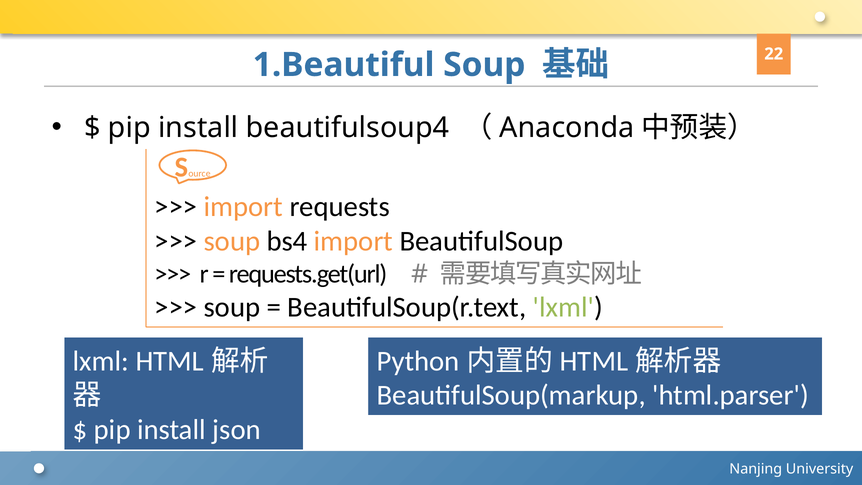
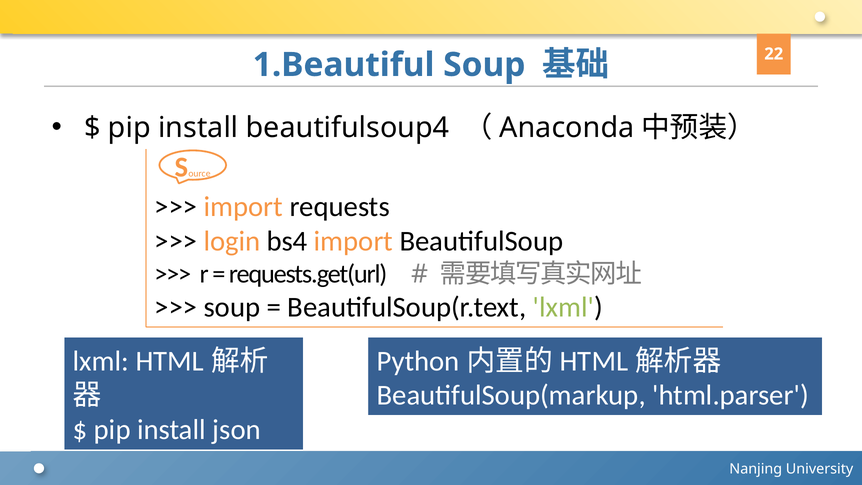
soup: soup -> login (232, 241)
